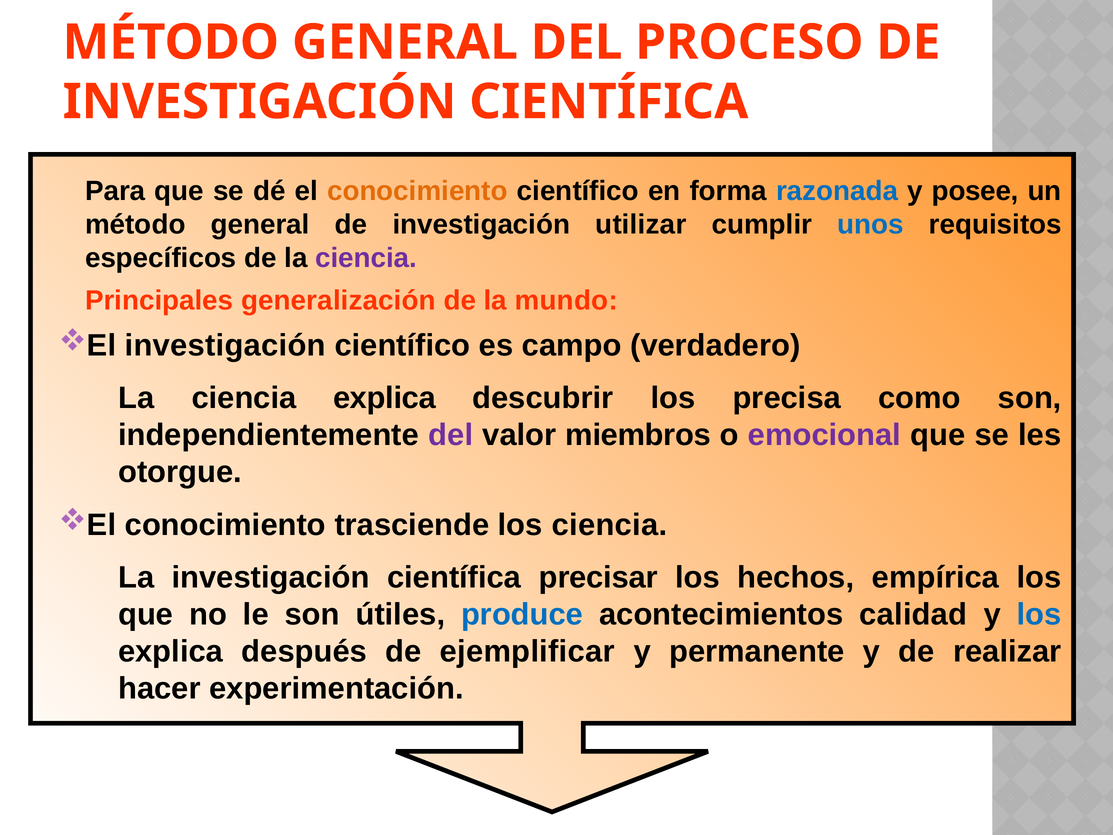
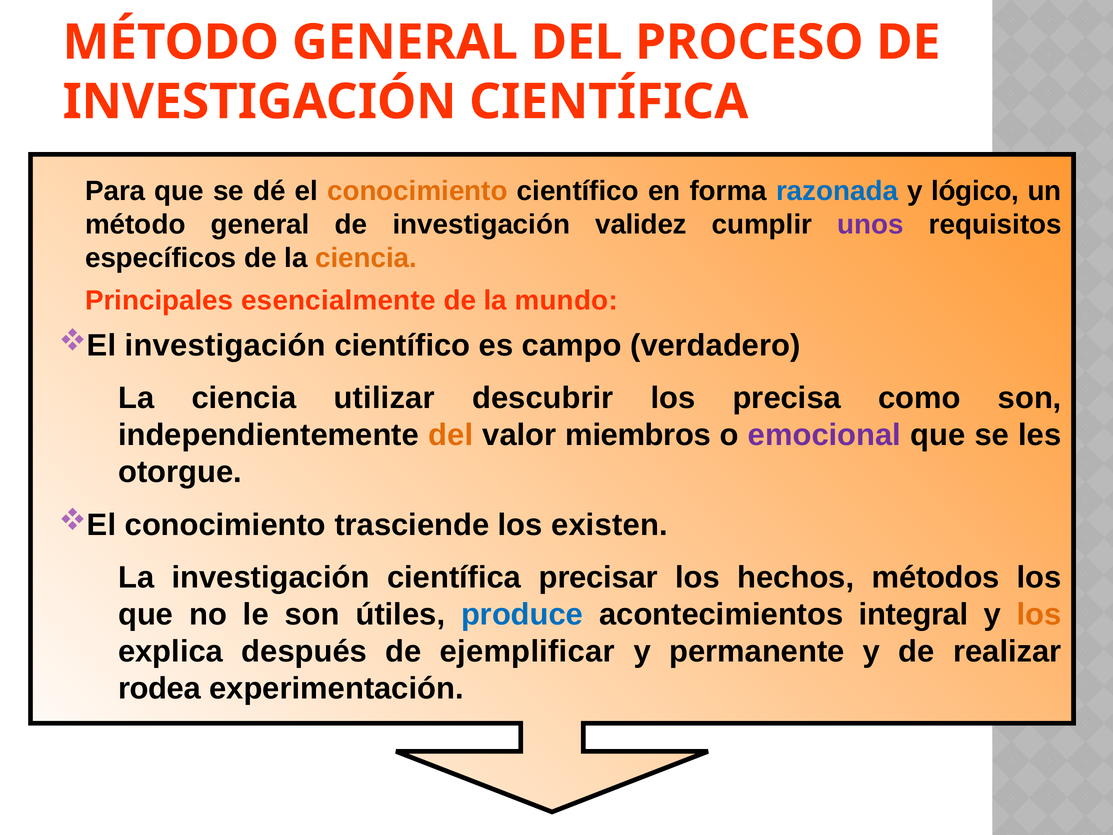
posee: posee -> lógico (975, 191)
utilizar: utilizar -> validez (641, 224)
unos colour: blue -> purple (871, 224)
ciencia colour: purple -> orange (366, 258)
generalización: generalización -> esencialmente (338, 300)
ciencia explica: explica -> utilizar (384, 398)
del colour: purple -> orange (451, 435)
los ciencia: ciencia -> existen (609, 525)
empírica: empírica -> métodos (936, 577)
calidad: calidad -> integral (914, 614)
los colour: blue -> orange (1039, 614)
hacer: hacer -> rodea (160, 689)
